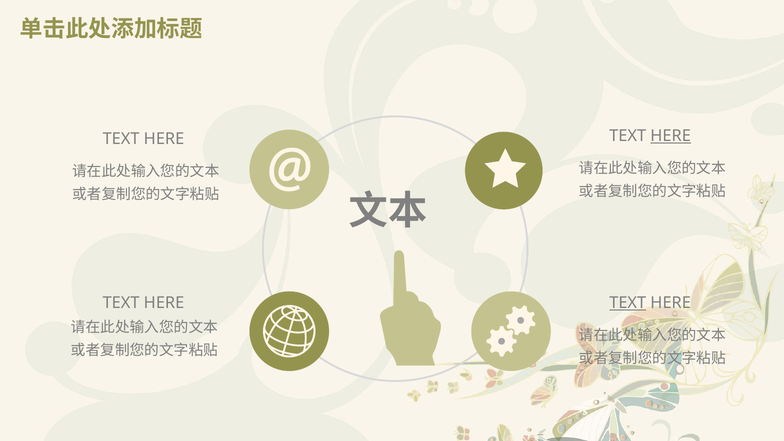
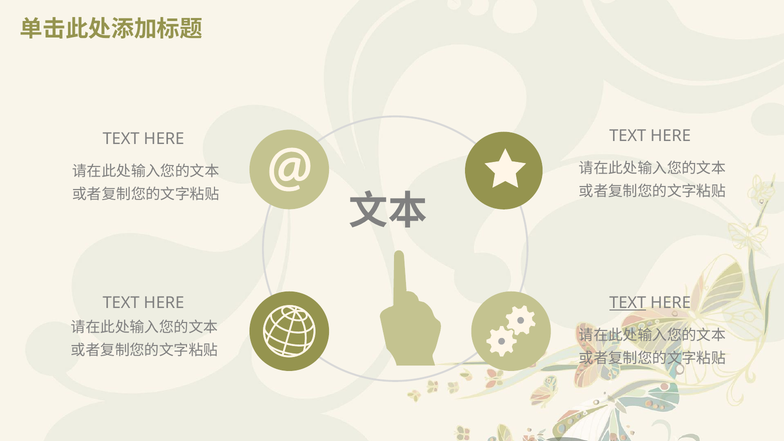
HERE underline: present -> none (671, 136)
